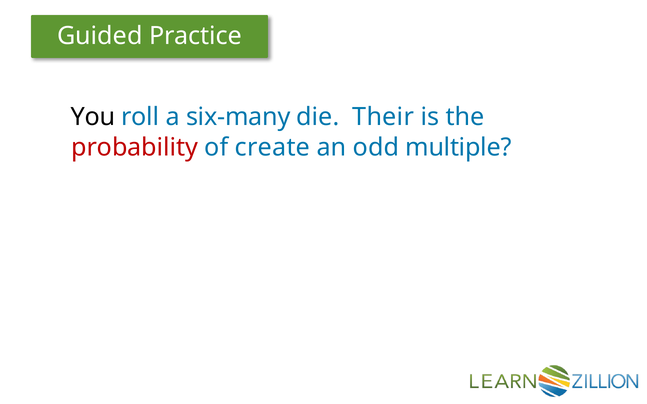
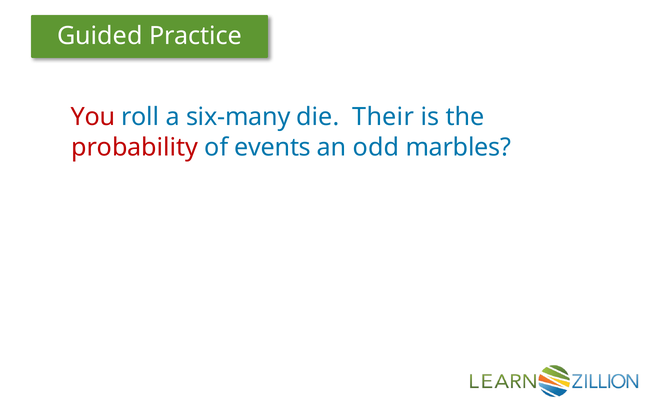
You colour: black -> red (93, 117)
create: create -> events (273, 147)
multiple: multiple -> marbles (458, 147)
